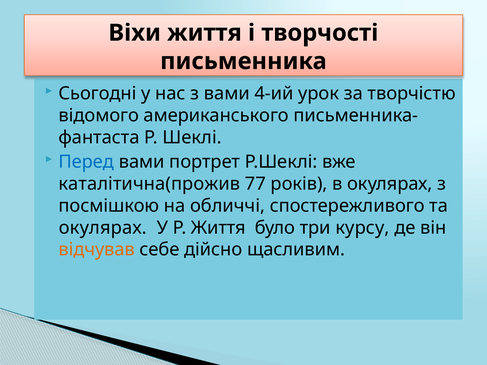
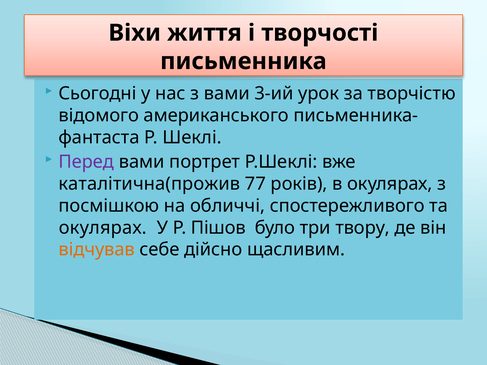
4-ий: 4-ий -> 3-ий (274, 94)
Перед colour: blue -> purple (86, 162)
Р Життя: Життя -> Пішов (218, 228)
курсу: курсу -> твору (363, 228)
